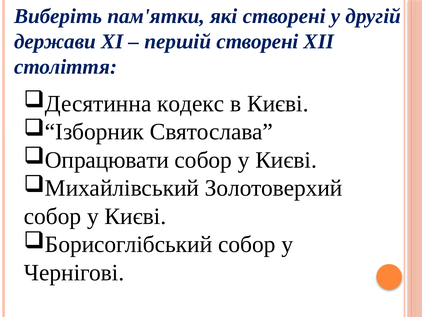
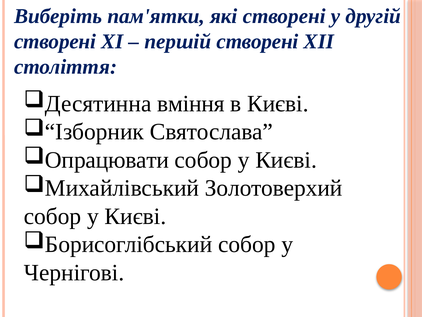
держави: держави -> створені (55, 42)
кодекс: кодекс -> вміння (191, 103)
